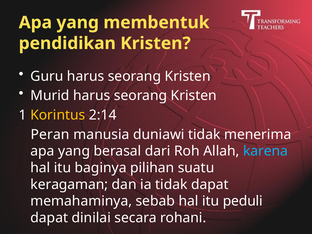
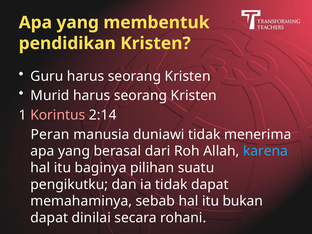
Korintus colour: yellow -> pink (58, 115)
keragaman: keragaman -> pengikutku (69, 184)
peduli: peduli -> bukan (243, 201)
